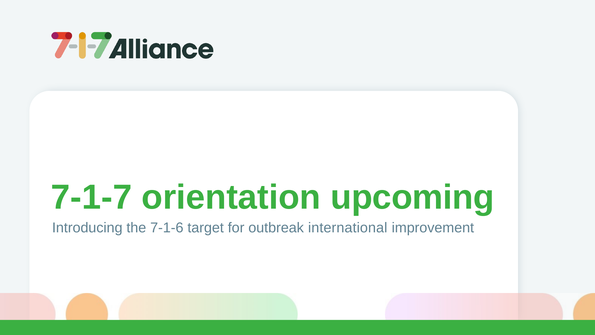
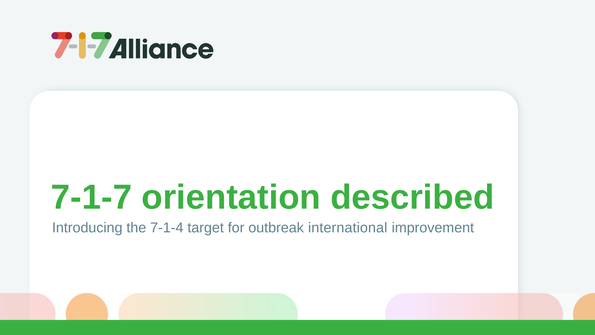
upcoming: upcoming -> described (412, 197)
7-1-6: 7-1-6 -> 7-1-4 (167, 227)
